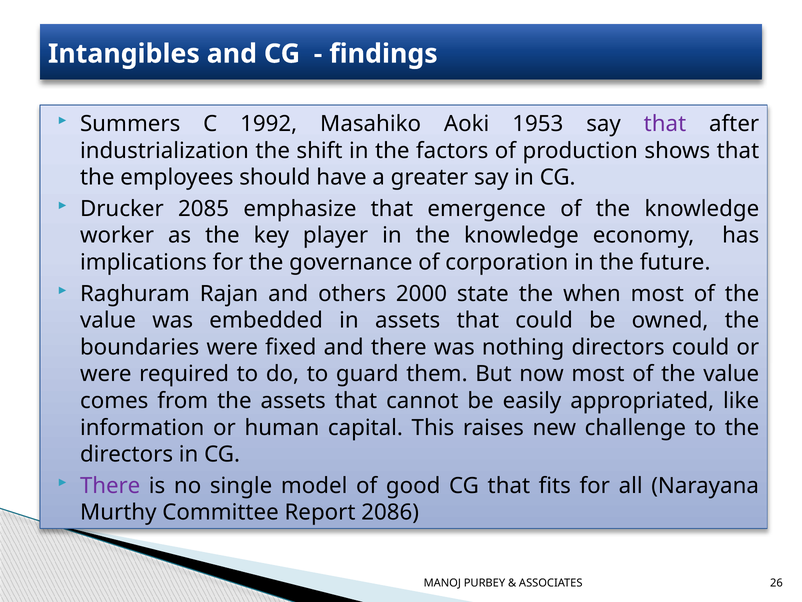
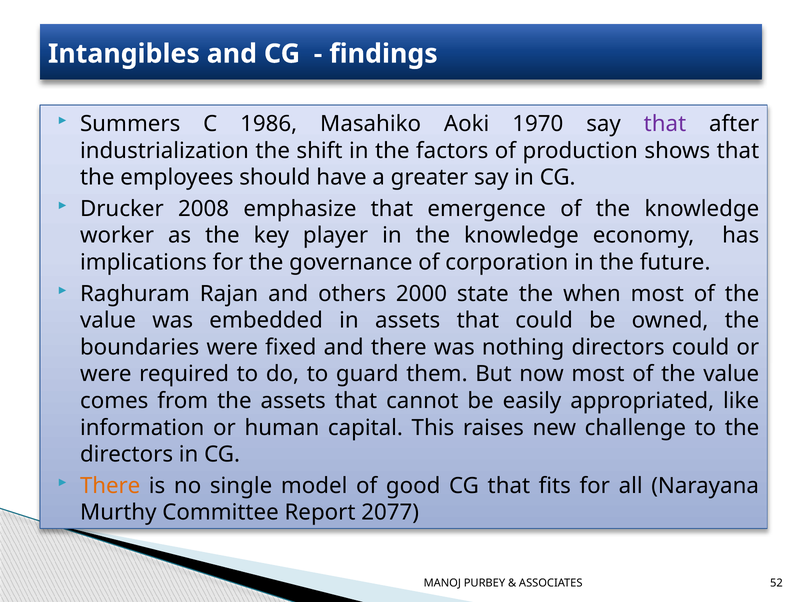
1992: 1992 -> 1986 (269, 124)
1953: 1953 -> 1970 (538, 124)
2085: 2085 -> 2008 (204, 209)
There colour: purple -> orange (110, 485)
2086: 2086 -> 2077 (390, 512)
26: 26 -> 52 (776, 582)
